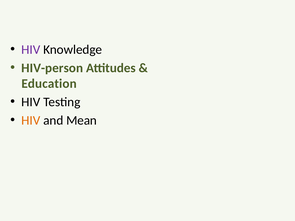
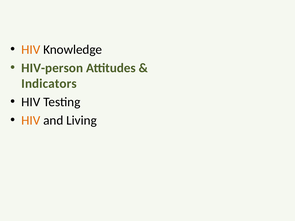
HIV colour: purple -> orange (31, 50)
Education: Education -> Indicators (49, 84)
Mean: Mean -> Living (82, 120)
